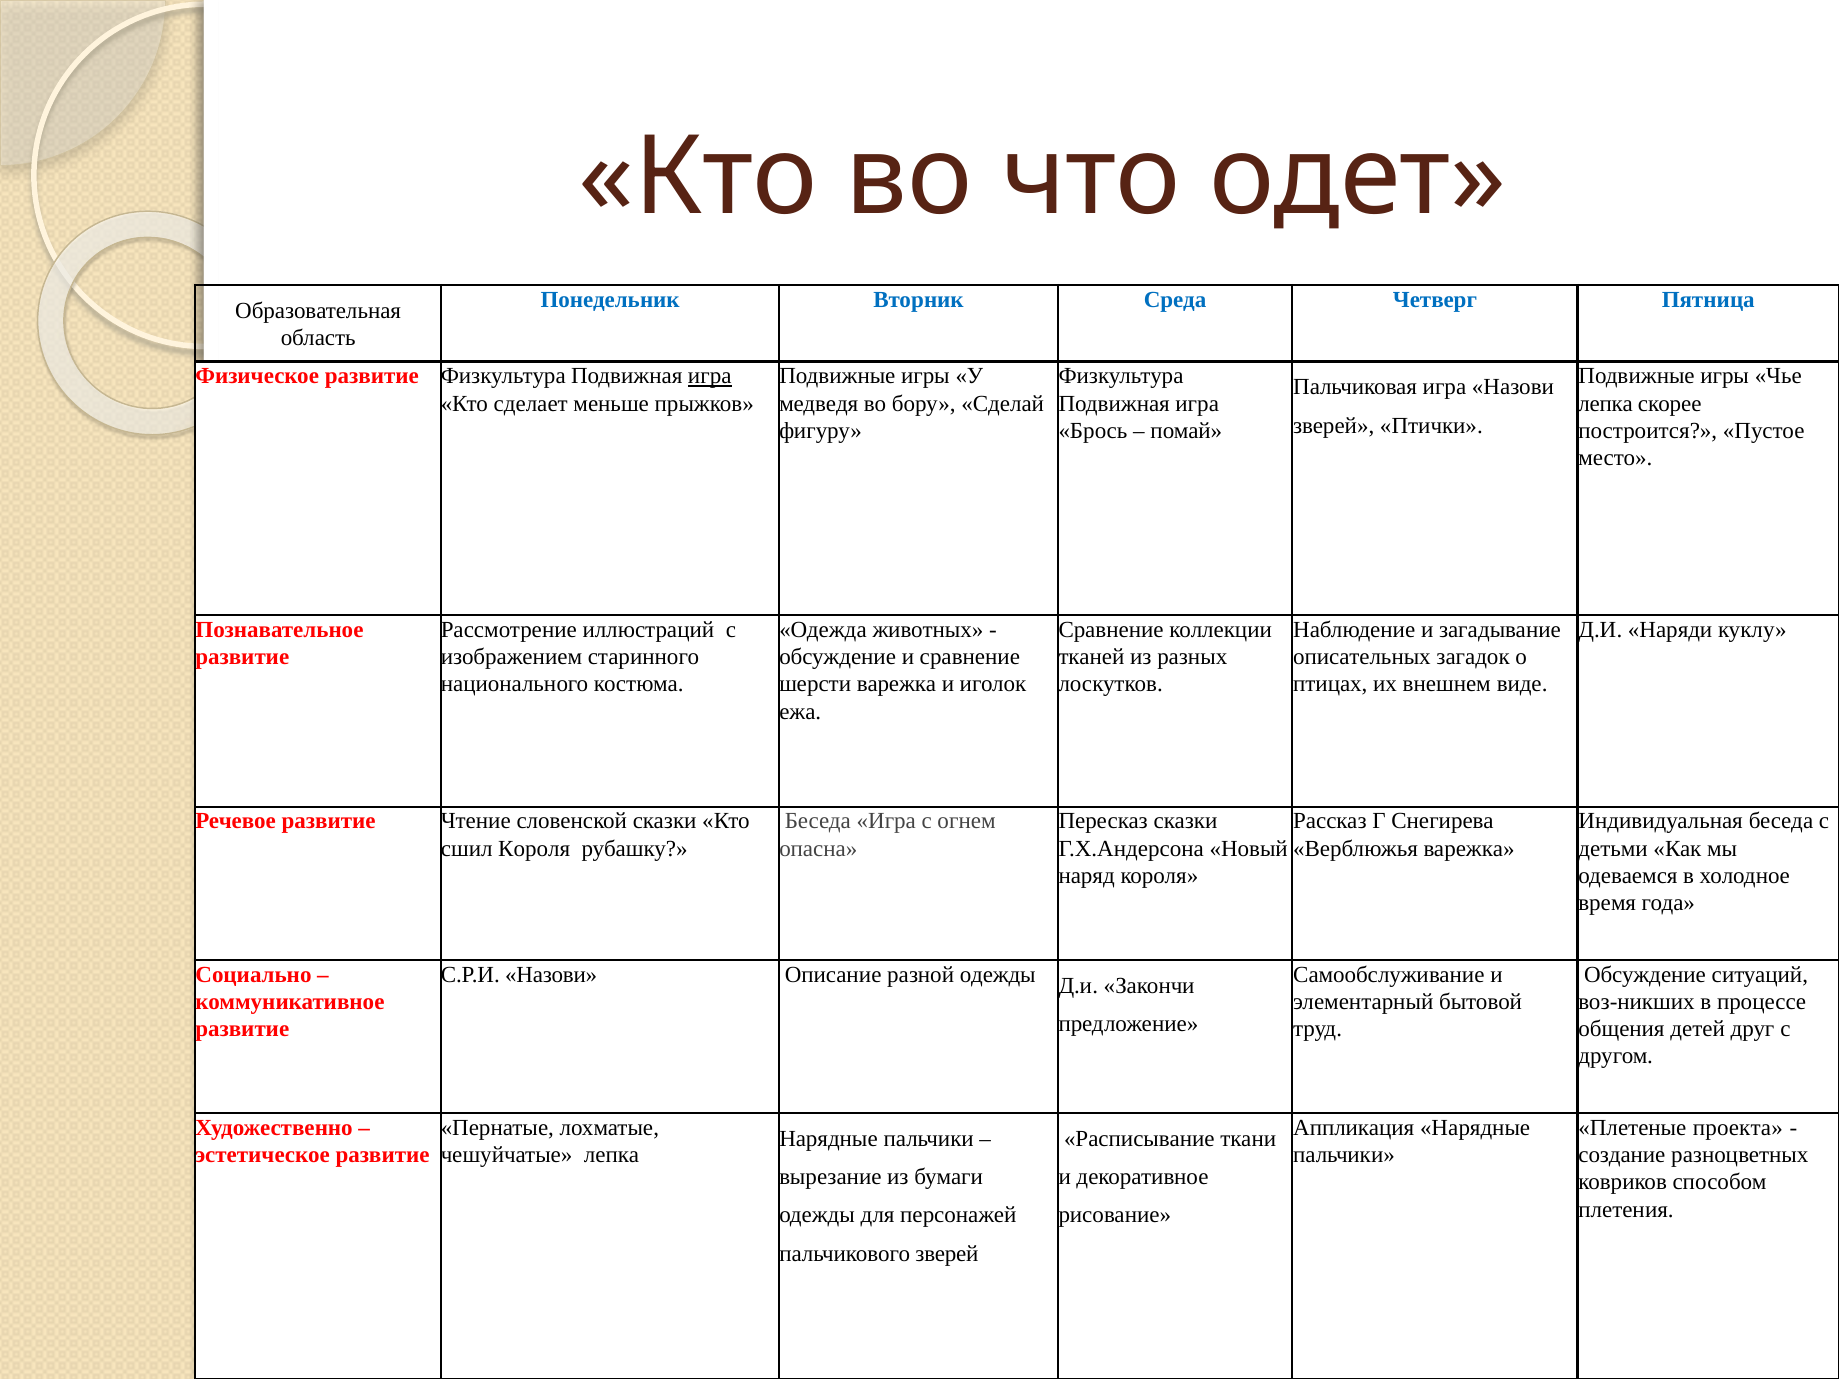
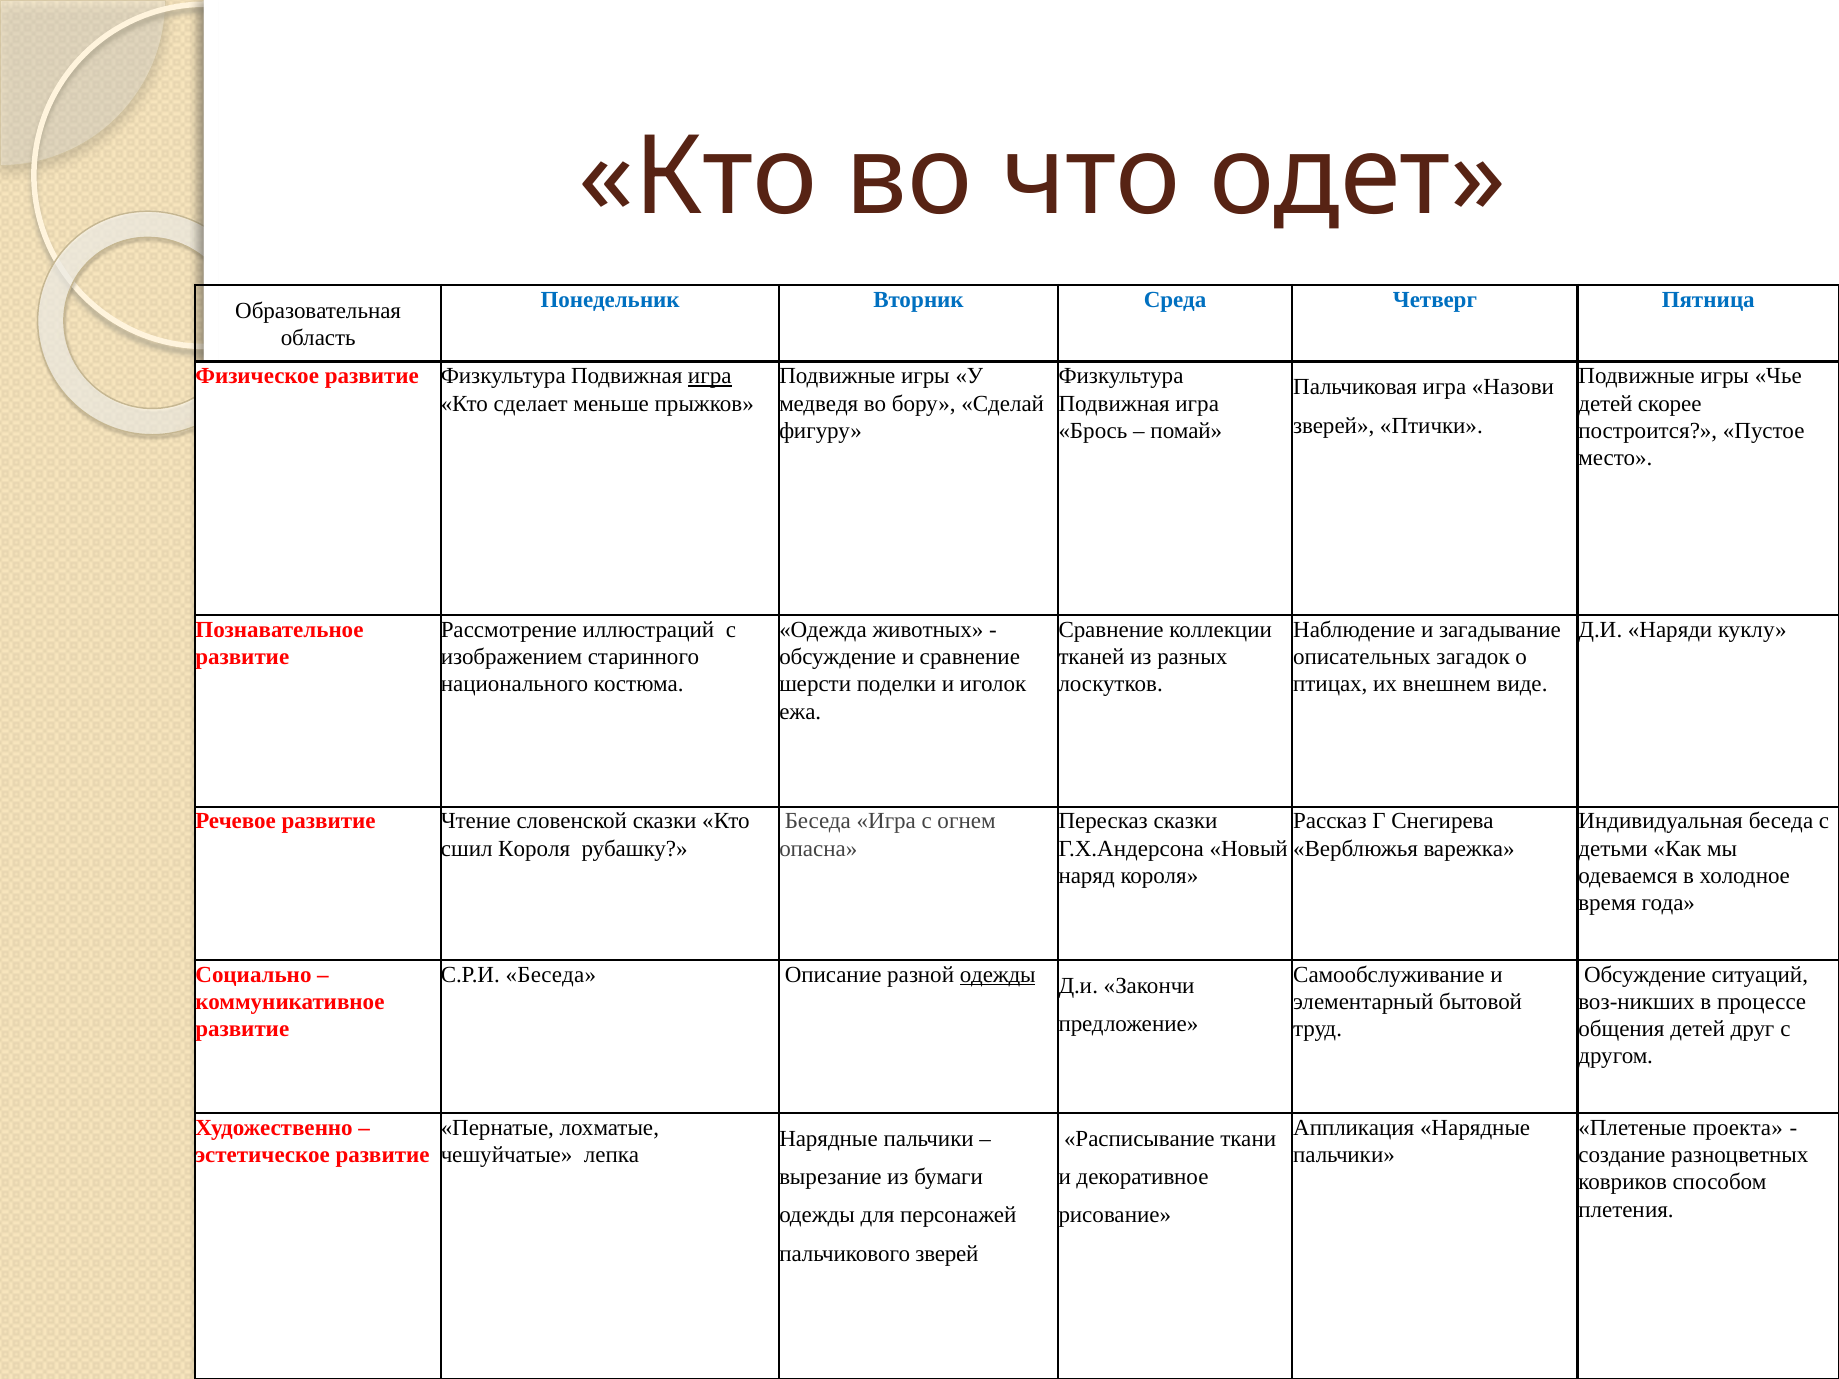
лепка: лепка -> детей (1605, 404)
шерсти варежка: варежка -> поделки (896, 684)
С.Р.И Назови: Назови -> Беседа (551, 975)
одежды underline: none -> present (998, 975)
